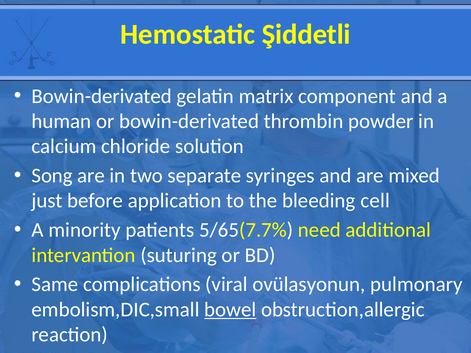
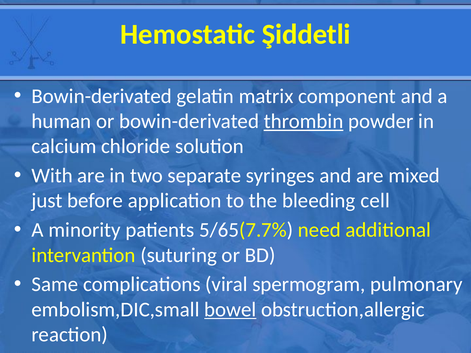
thrombin underline: none -> present (304, 121)
Song: Song -> With (52, 176)
ovülasyonun: ovülasyonun -> spermogram (309, 285)
